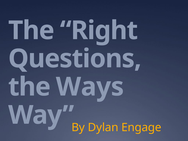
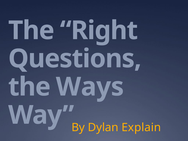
Engage: Engage -> Explain (141, 127)
